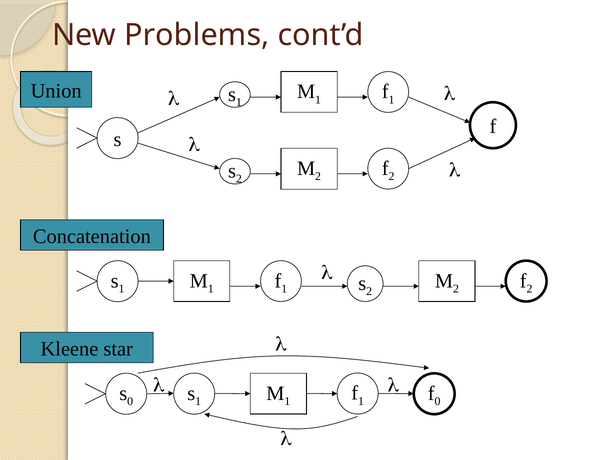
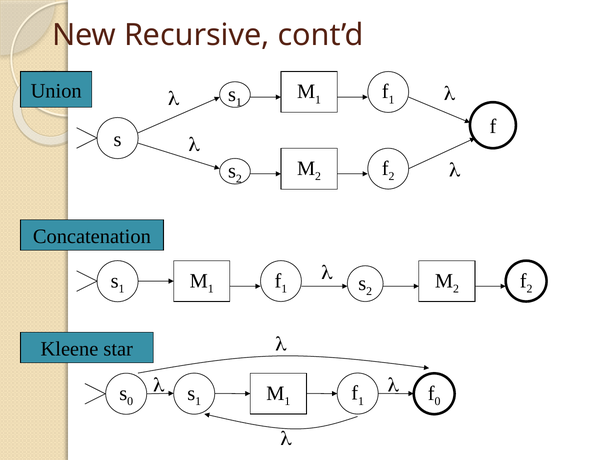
Problems: Problems -> Recursive (197, 35)
